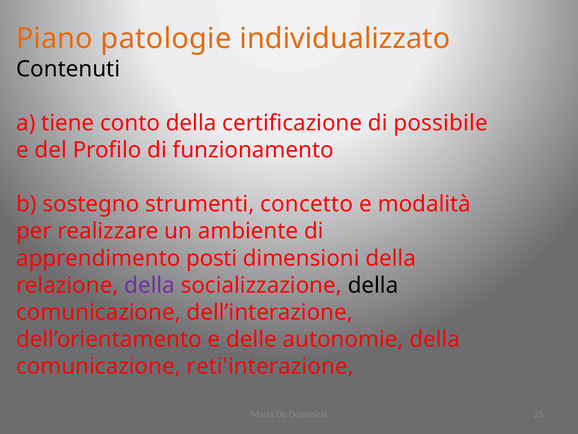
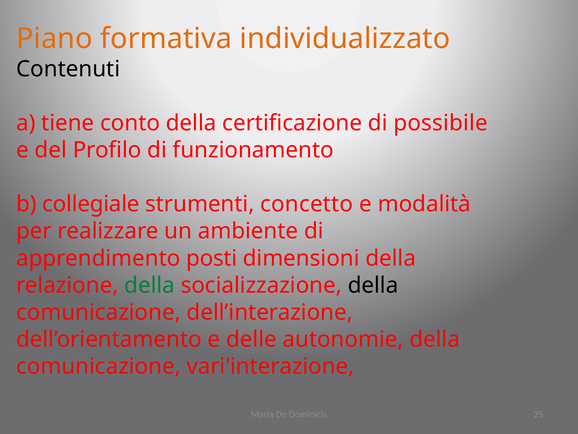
patologie: patologie -> formativa (166, 39)
sostegno: sostegno -> collegiale (91, 204)
della colour: purple -> green (150, 285)
reti'interazione: reti'interazione -> vari'interazione (270, 366)
